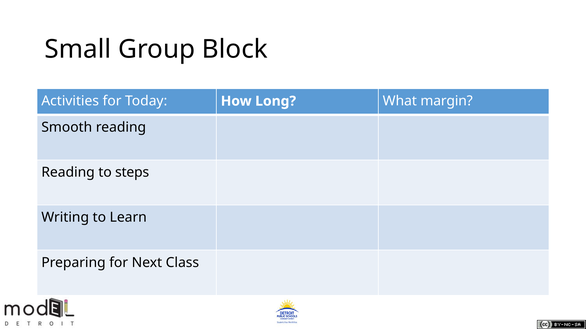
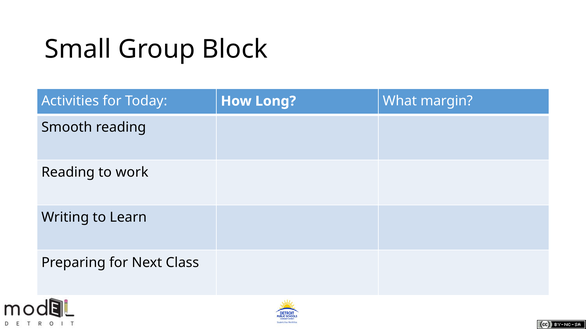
steps: steps -> work (132, 173)
